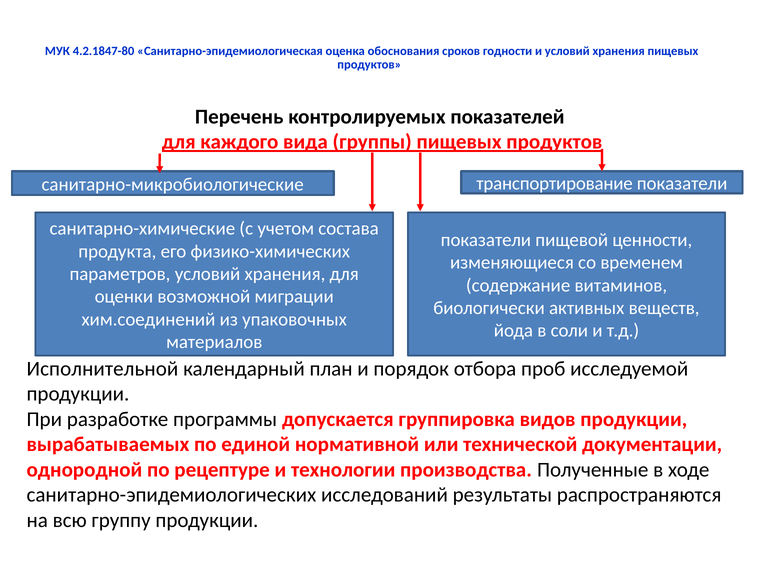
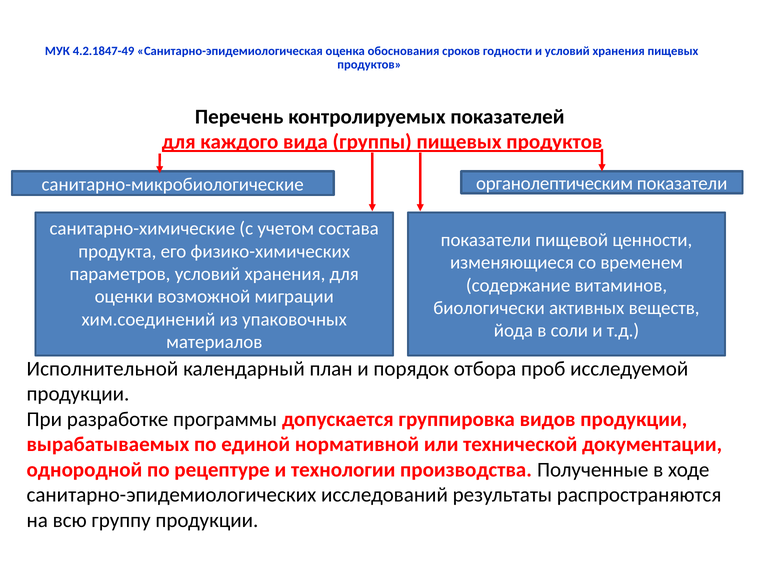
4.2.1847-80: 4.2.1847-80 -> 4.2.1847-49 (104, 51)
транспортирование: транспортирование -> органолептическим (555, 184)
